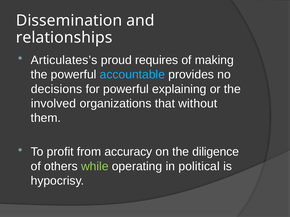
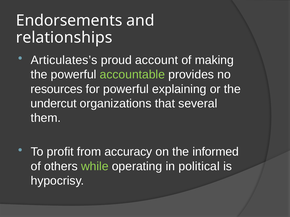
Dissemination: Dissemination -> Endorsements (69, 21)
requires: requires -> account (157, 60)
accountable colour: light blue -> light green (132, 75)
decisions: decisions -> resources (57, 89)
involved: involved -> undercut (54, 104)
without: without -> several (198, 104)
diligence: diligence -> informed (216, 152)
